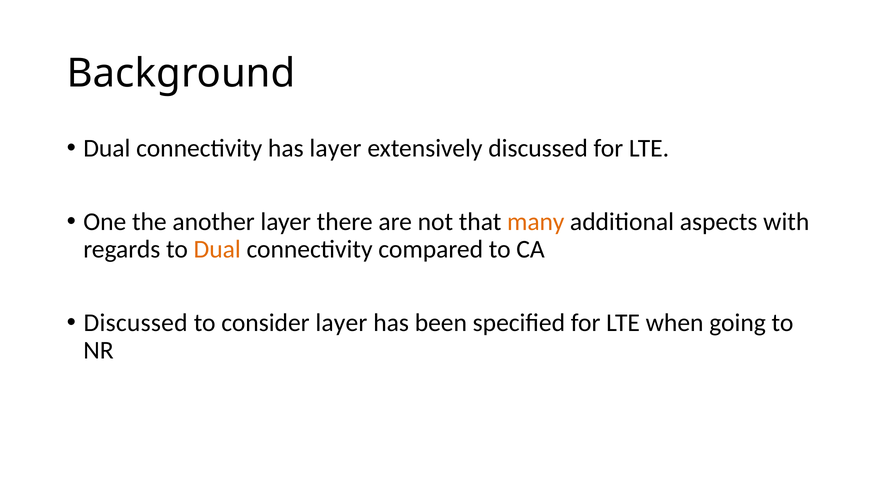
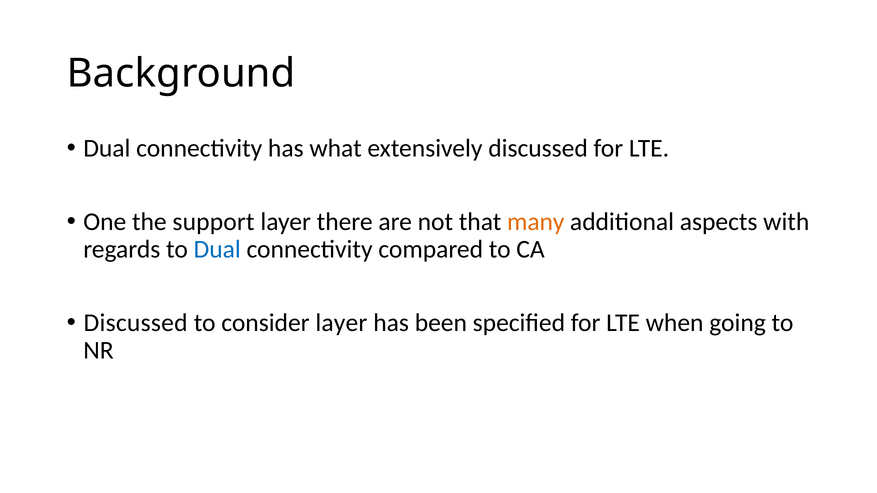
has layer: layer -> what (336, 148)
another: another -> support (214, 222)
Dual colour: orange -> blue (217, 249)
